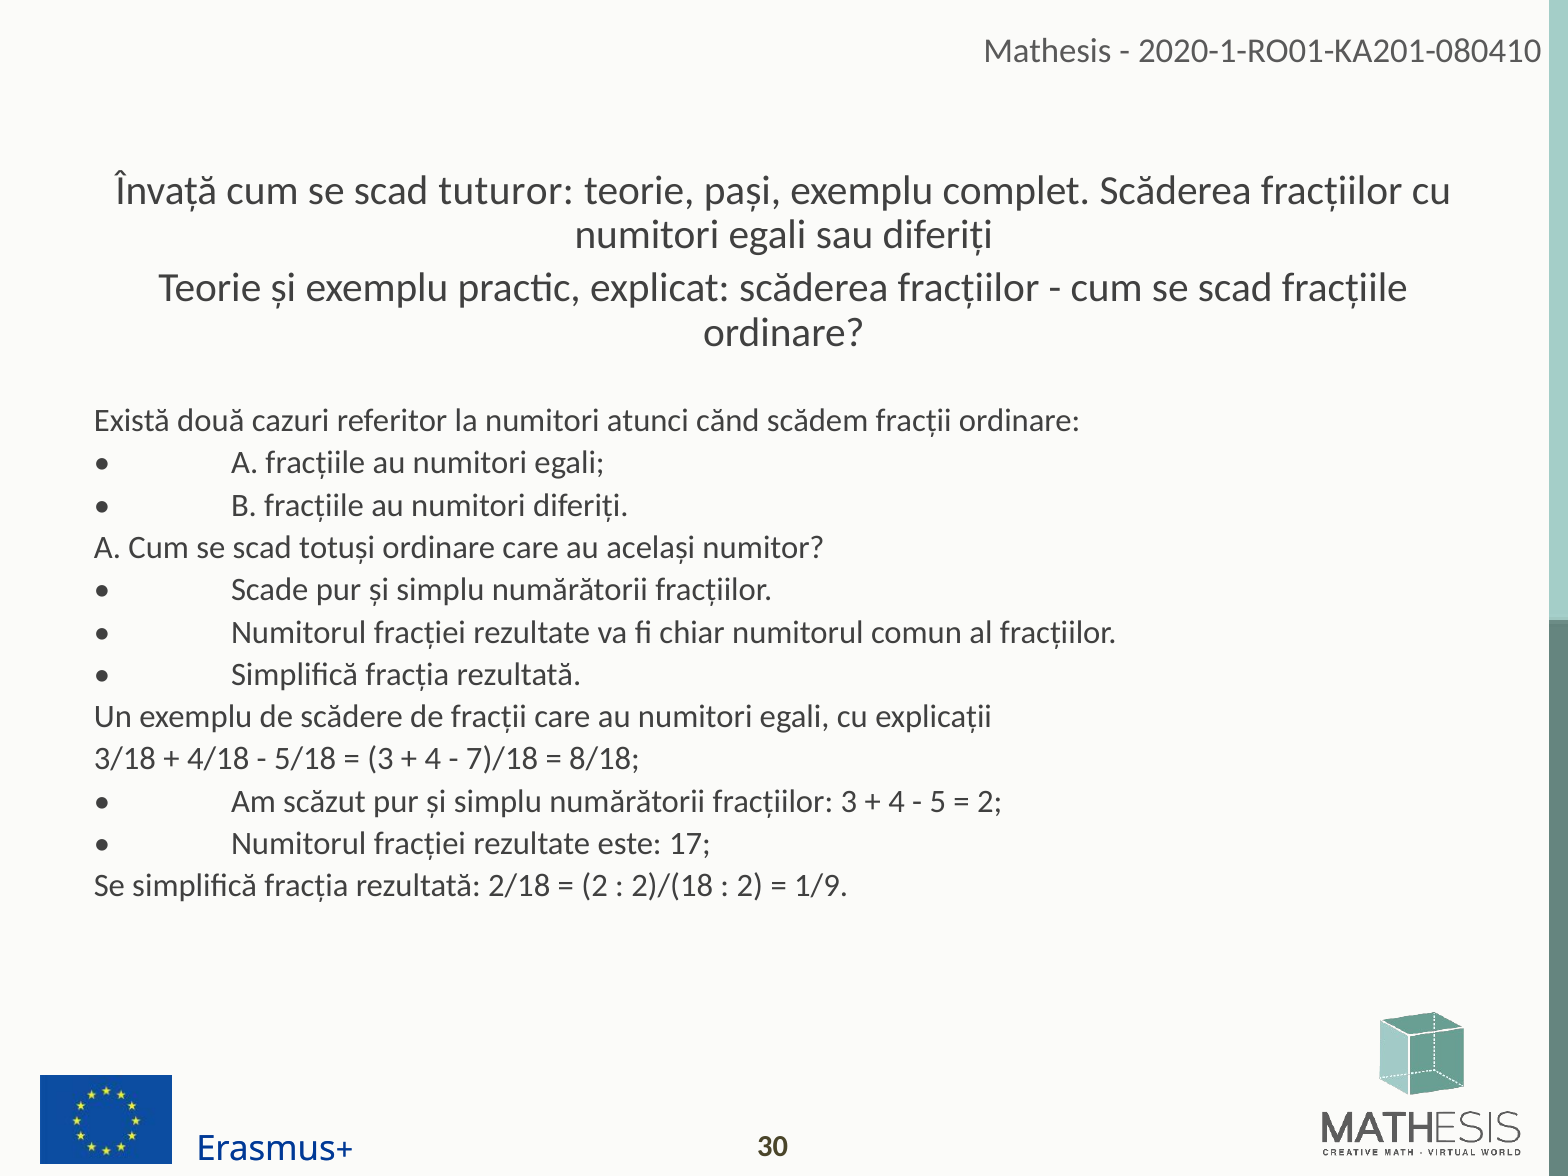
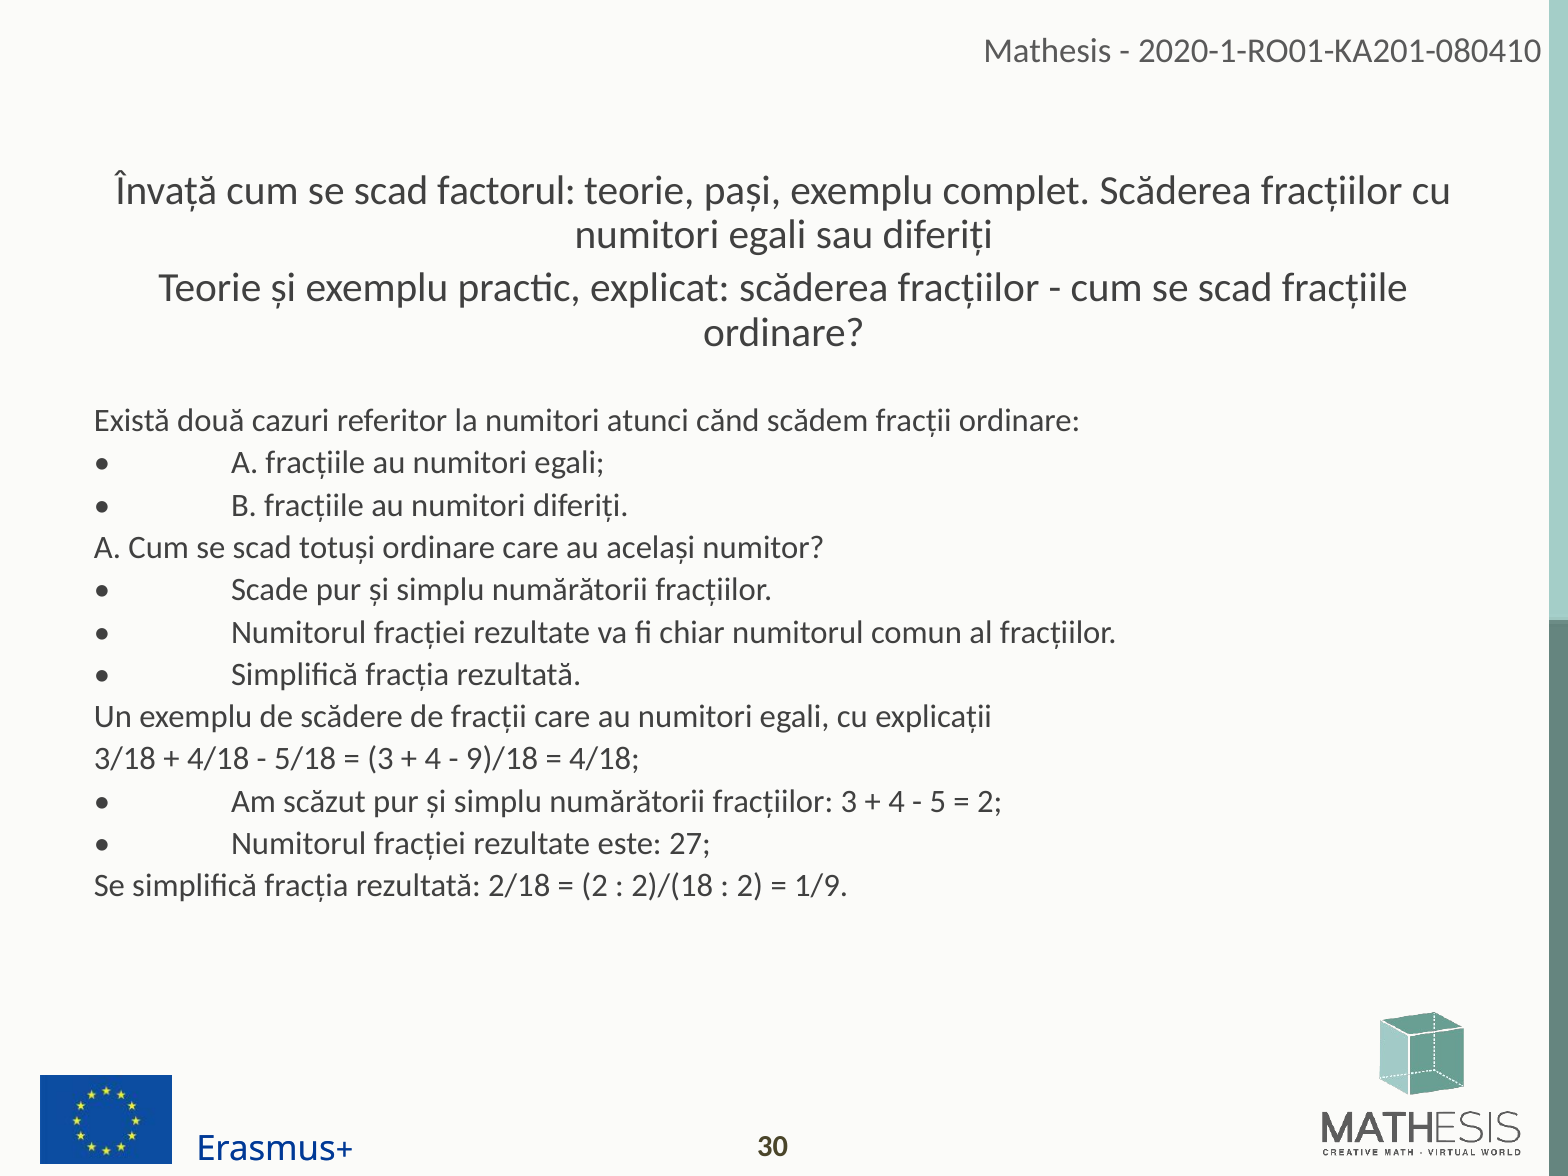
tuturor: tuturor -> factorul (507, 190)
7)/18: 7)/18 -> 9)/18 (502, 759)
8/18: 8/18 -> 4/18 (605, 759)
17: 17 -> 27 (690, 844)
